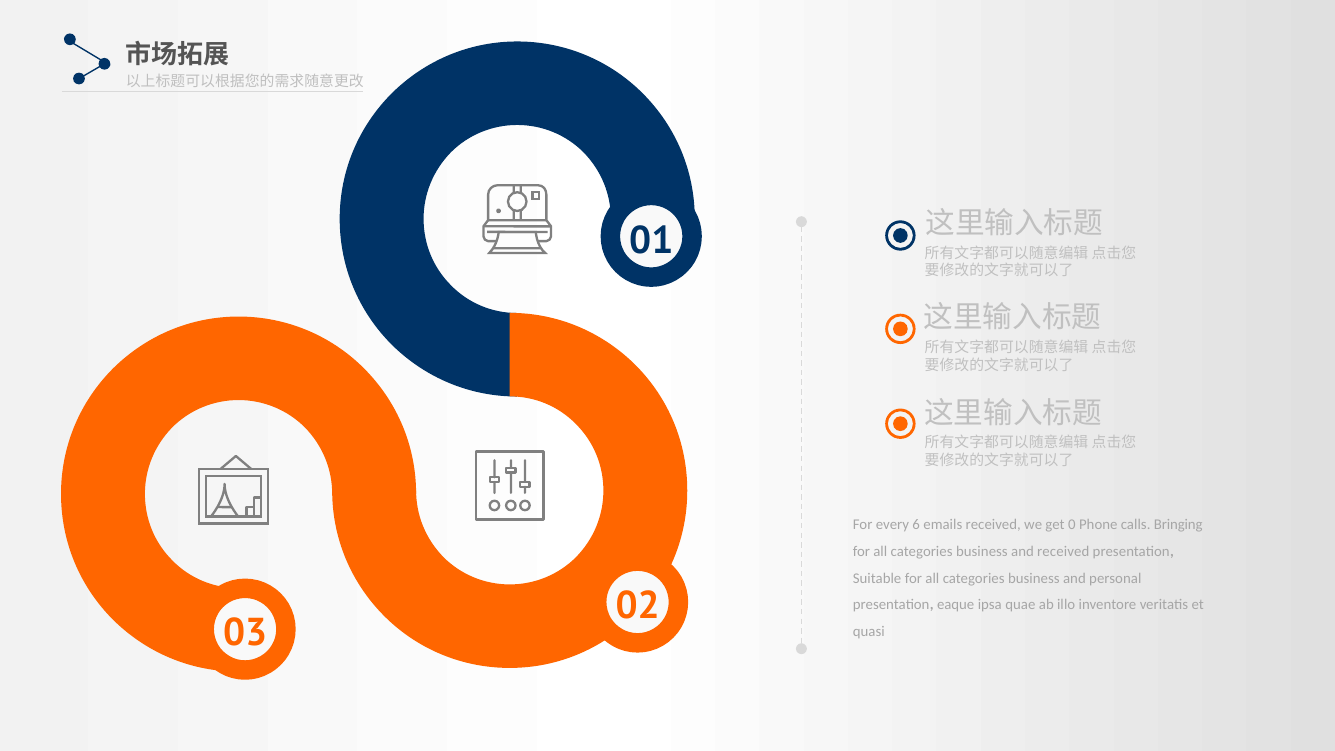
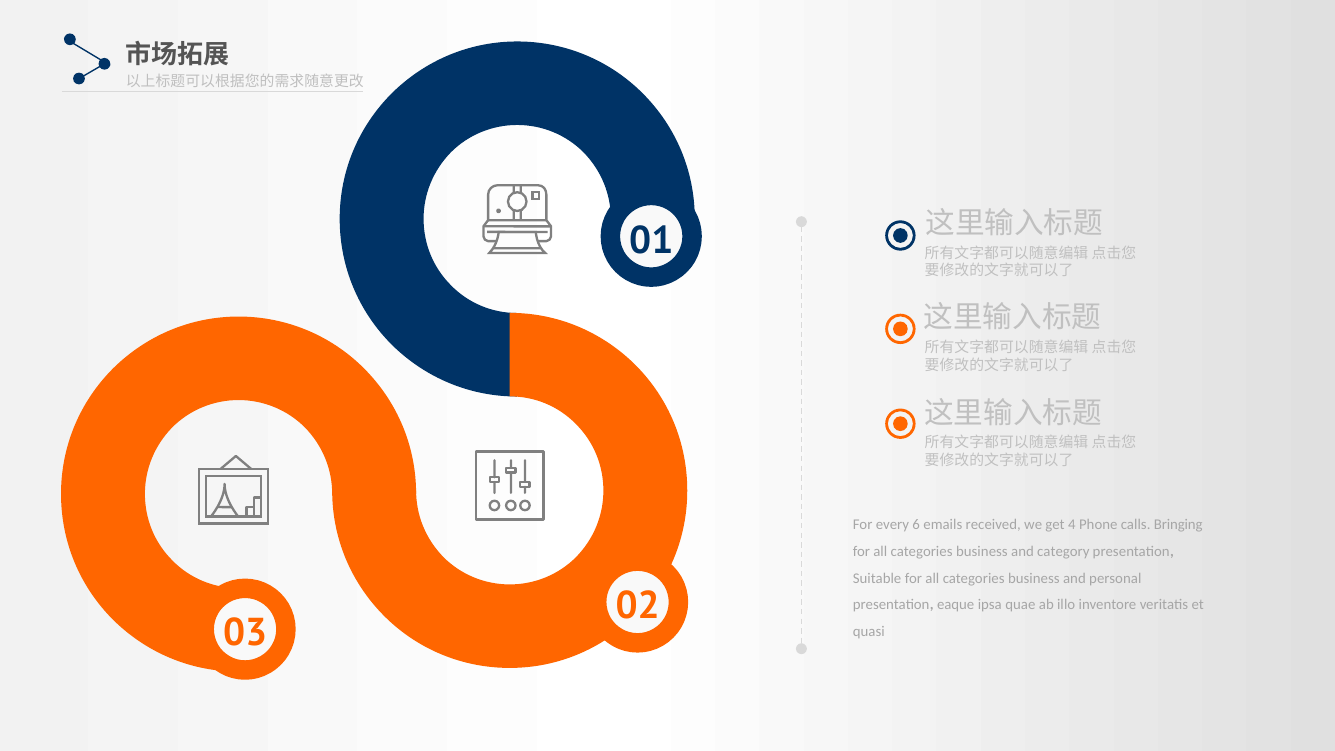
0: 0 -> 4 (1072, 525)
and received: received -> category (1063, 552)
